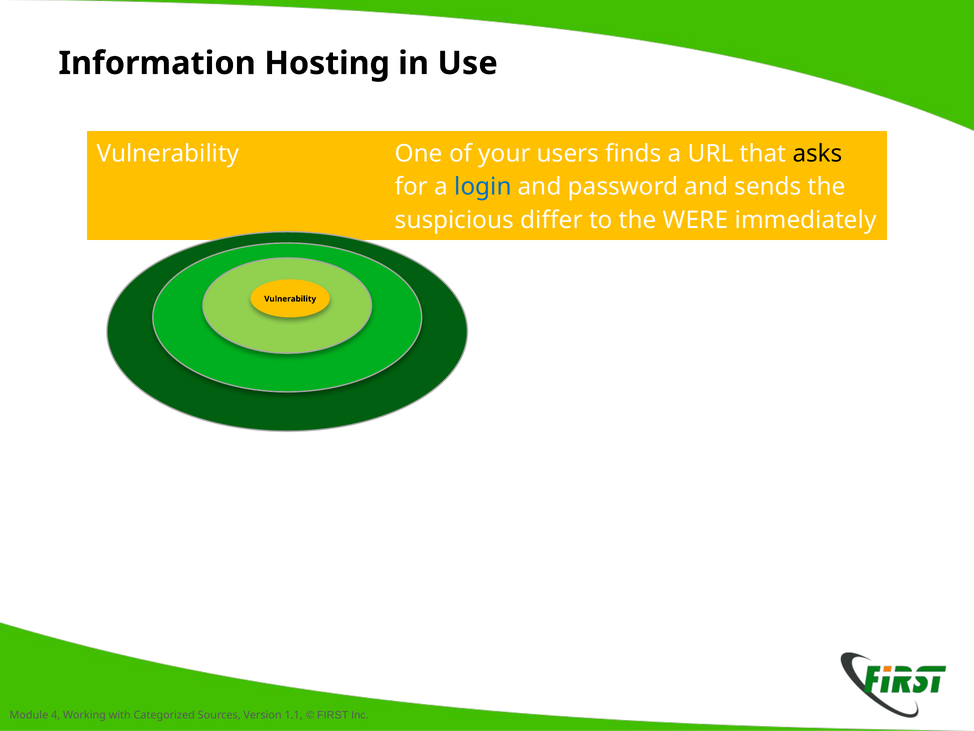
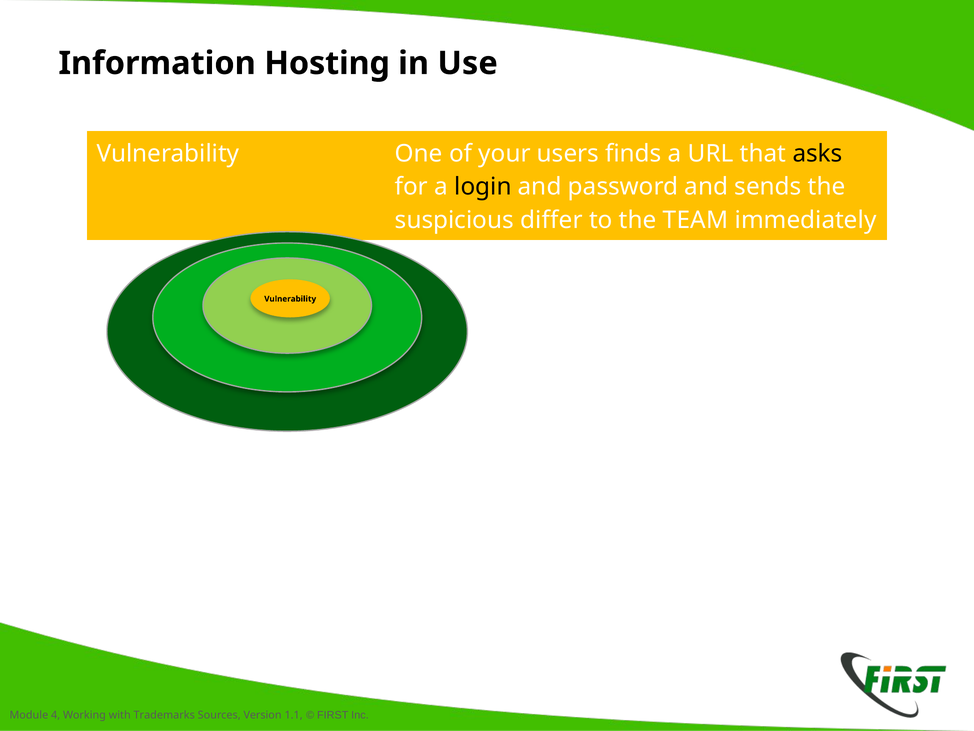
login colour: blue -> black (483, 187)
WERE: WERE -> TEAM (696, 220)
Categorized: Categorized -> Trademarks (164, 715)
